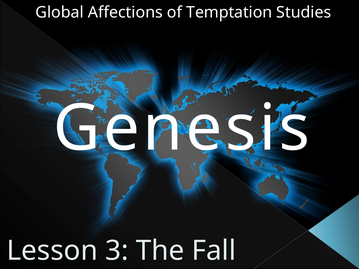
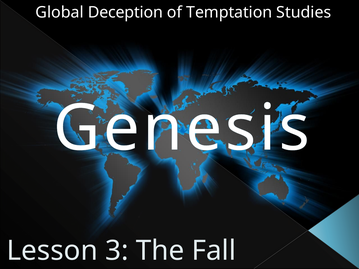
Affections: Affections -> Deception (125, 12)
